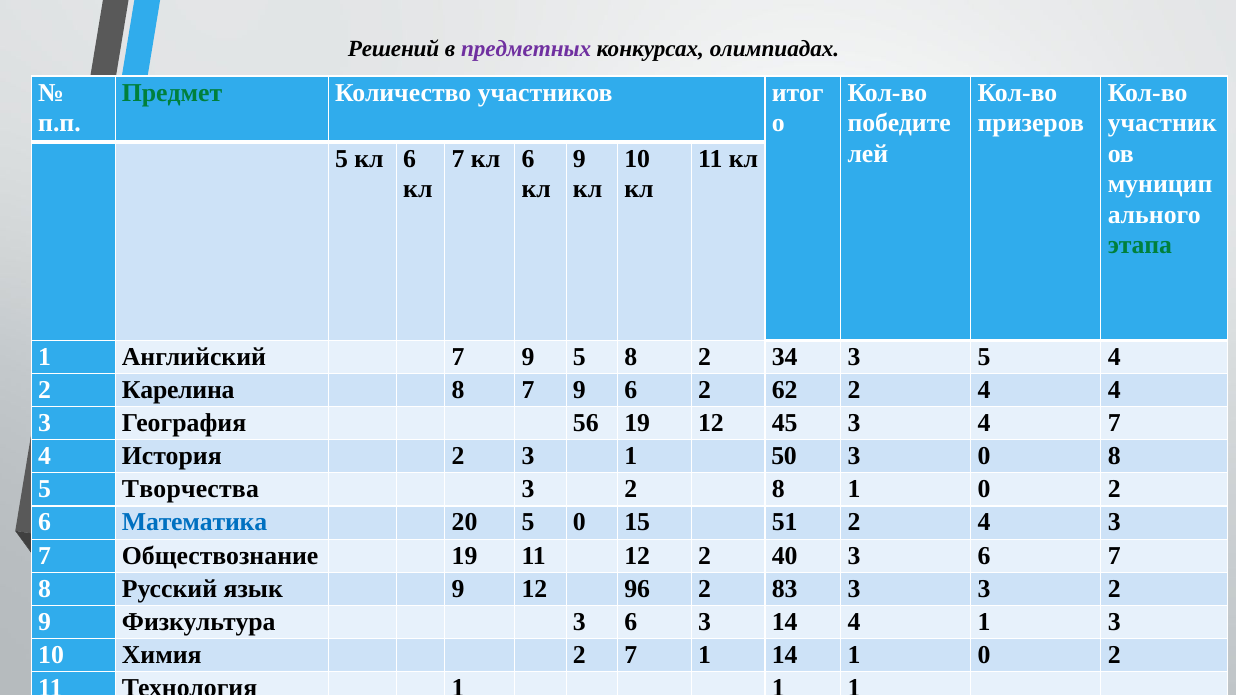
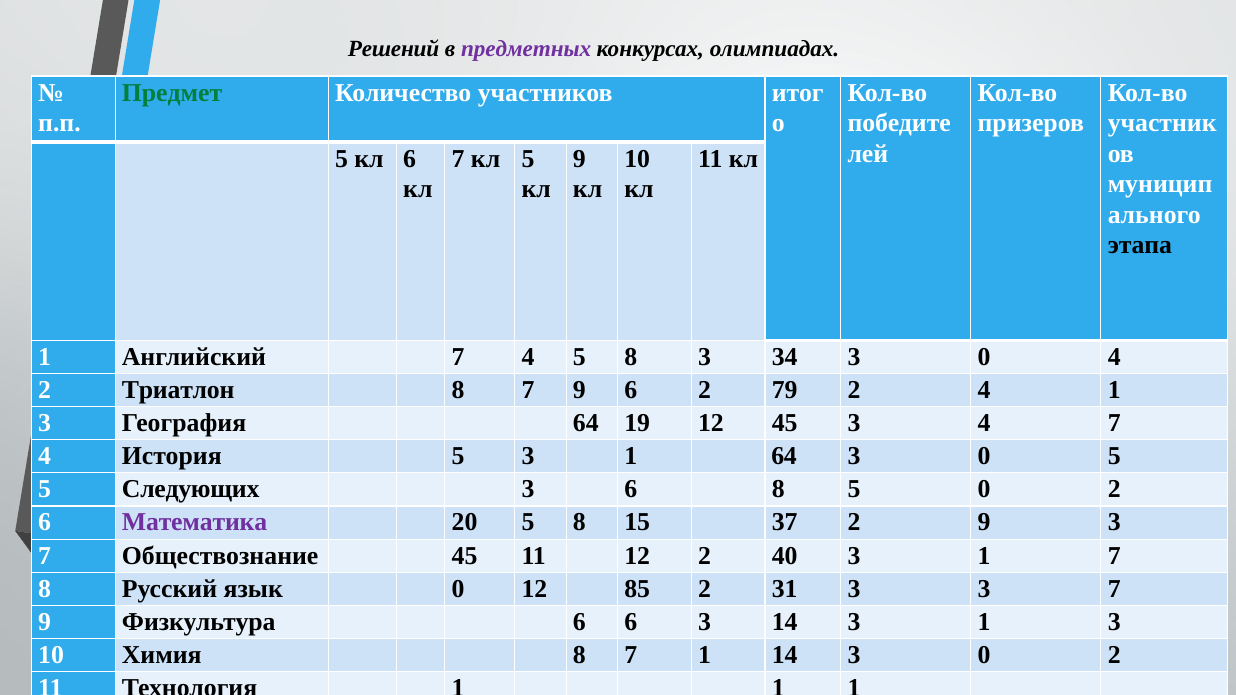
7 кл 6: 6 -> 5 (528, 159)
этапа colour: green -> black (1140, 245)
Английский 7 9: 9 -> 4 (528, 357)
8 2: 2 -> 3 (705, 357)
34 3 5: 5 -> 0 (984, 357)
Карелина: Карелина -> Триатлон (178, 390)
62: 62 -> 79 (785, 390)
4 4: 4 -> 1 (1114, 390)
География 56: 56 -> 64 (586, 423)
История 2: 2 -> 5 (458, 456)
1 50: 50 -> 64 (784, 456)
0 8: 8 -> 5 (1114, 456)
Творчества: Творчества -> Следующих (191, 490)
2: 2 -> 6 (631, 490)
8 1: 1 -> 5 (854, 490)
Математика colour: blue -> purple (195, 523)
20 5 0: 0 -> 8 (579, 523)
51: 51 -> 37 (785, 523)
4: 4 -> 9 (984, 523)
Обществознание 19: 19 -> 45 (465, 556)
40 3 6: 6 -> 1 (984, 556)
язык 9: 9 -> 0 (458, 589)
96: 96 -> 85 (637, 589)
83: 83 -> 31 (785, 589)
3 3 2: 2 -> 7 (1114, 589)
Физкультура 3: 3 -> 6 (579, 622)
3 14 4: 4 -> 3 (854, 622)
Химия 2: 2 -> 8 (579, 655)
1 14 1: 1 -> 3 (854, 655)
